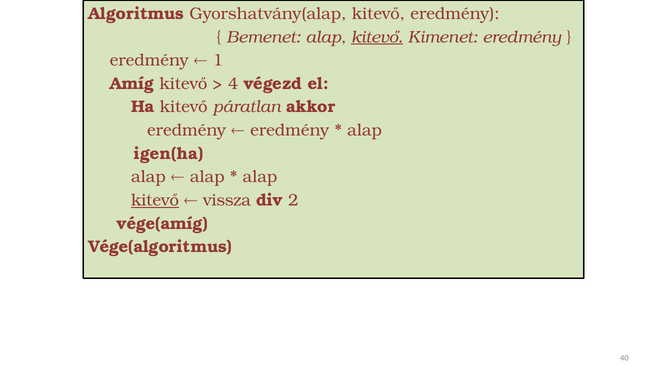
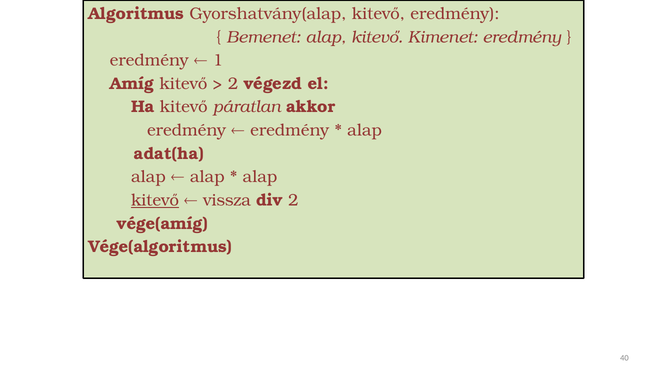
kitevő underline: present -> none (377, 37)
4: 4 -> 2 (233, 84)
igen(ha: igen(ha -> adat(ha (169, 154)
